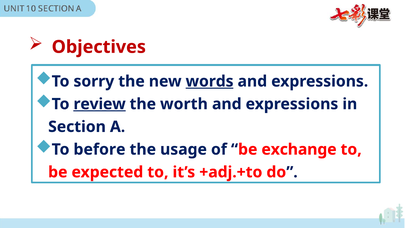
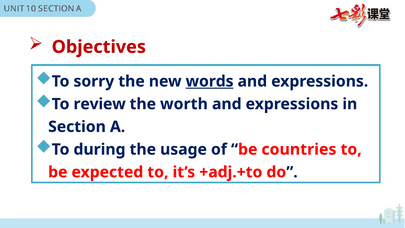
review underline: present -> none (100, 104)
before: before -> during (100, 149)
exchange: exchange -> countries (299, 149)
